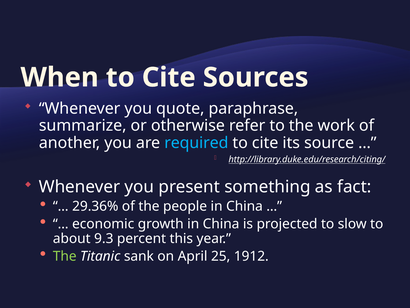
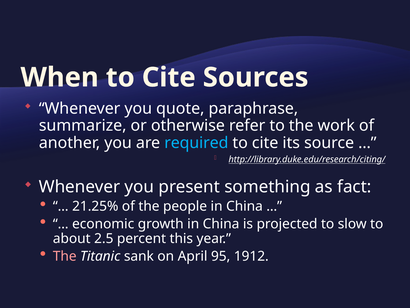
29.36%: 29.36% -> 21.25% (95, 206)
9.3: 9.3 -> 2.5 (104, 238)
The colour: light green -> pink (65, 256)
25: 25 -> 95 (221, 256)
